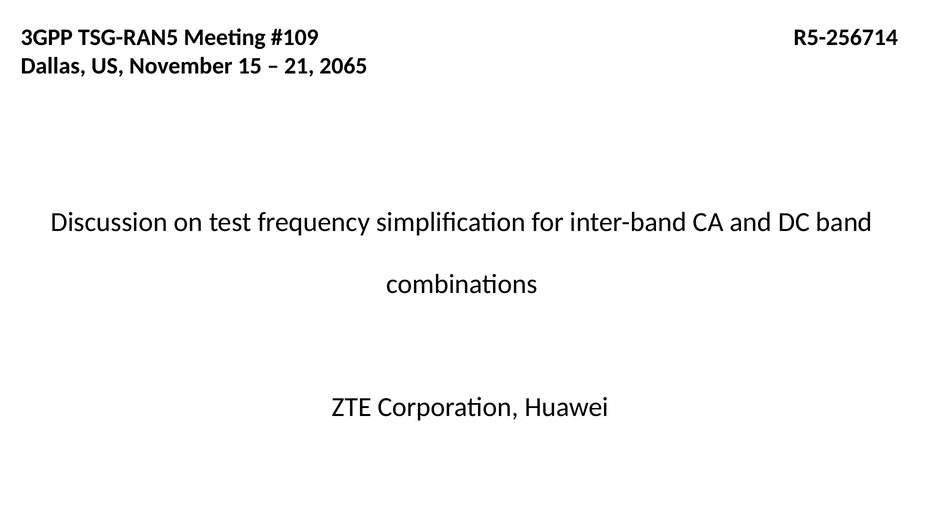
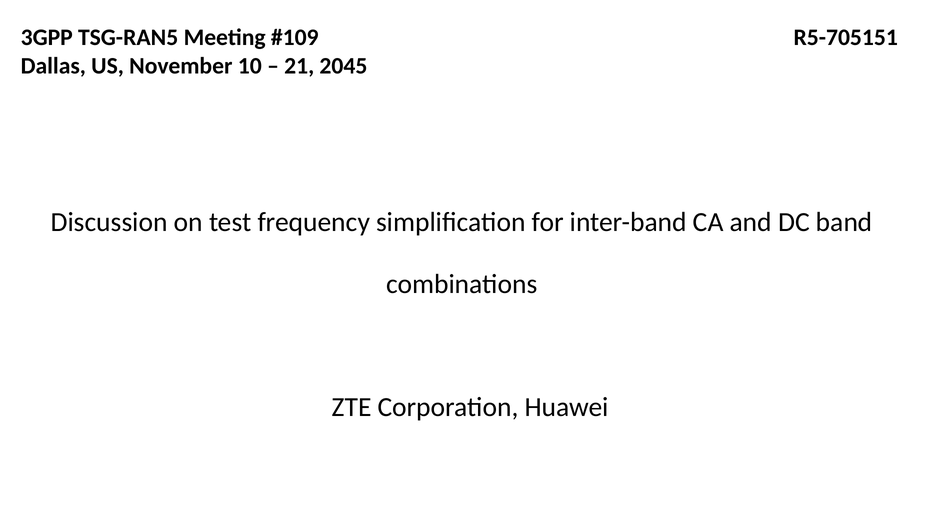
R5-256714: R5-256714 -> R5-705151 (846, 37)
15: 15 -> 10 (250, 66)
2065: 2065 -> 2045 (343, 66)
